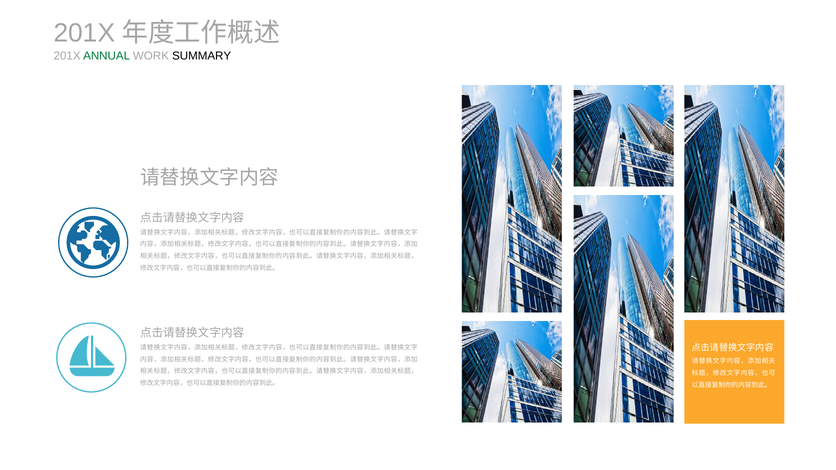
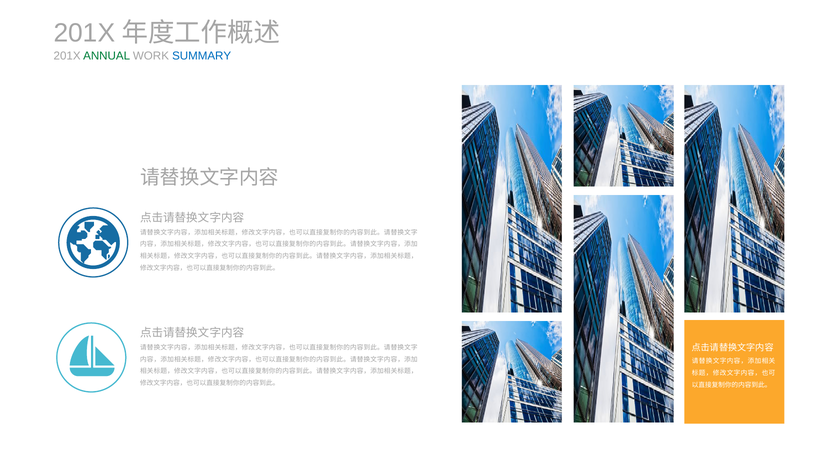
SUMMARY colour: black -> blue (202, 56)
